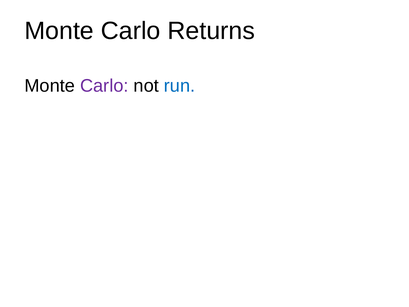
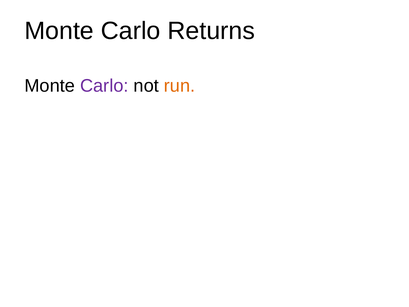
run colour: blue -> orange (180, 86)
